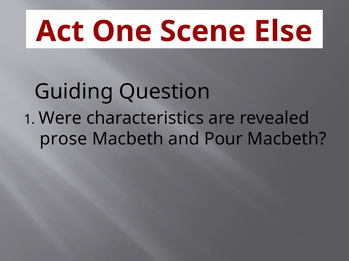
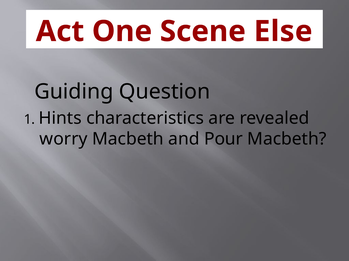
Were: Were -> Hints (60, 118)
prose: prose -> worry (63, 139)
